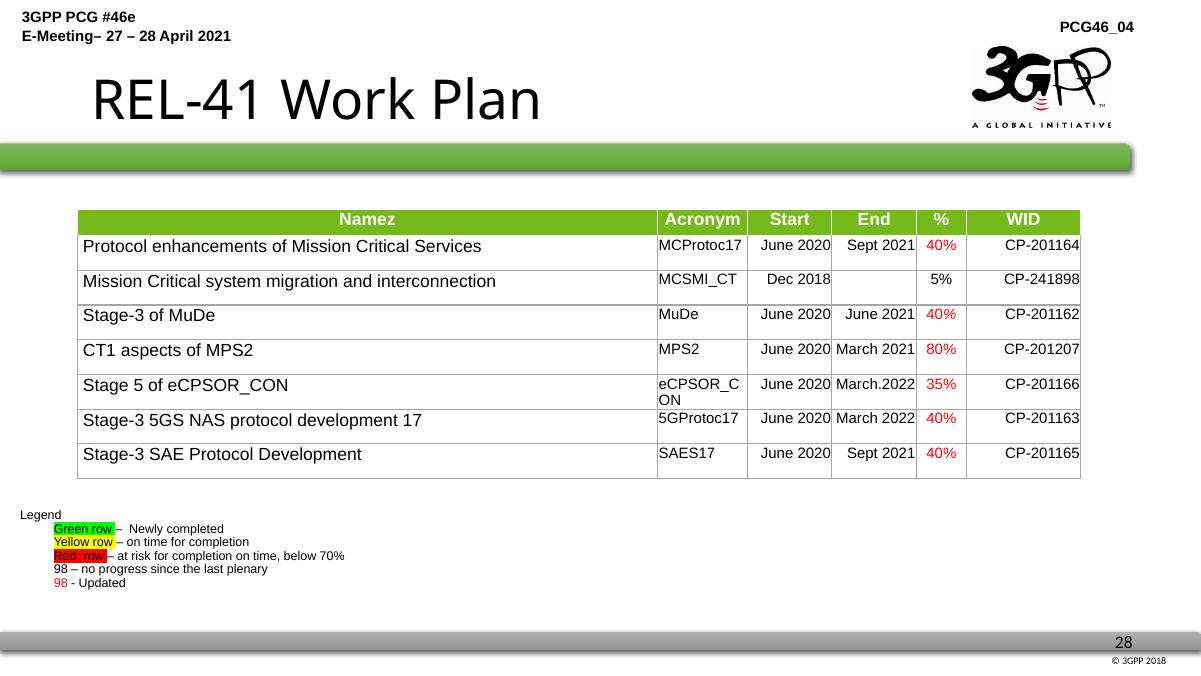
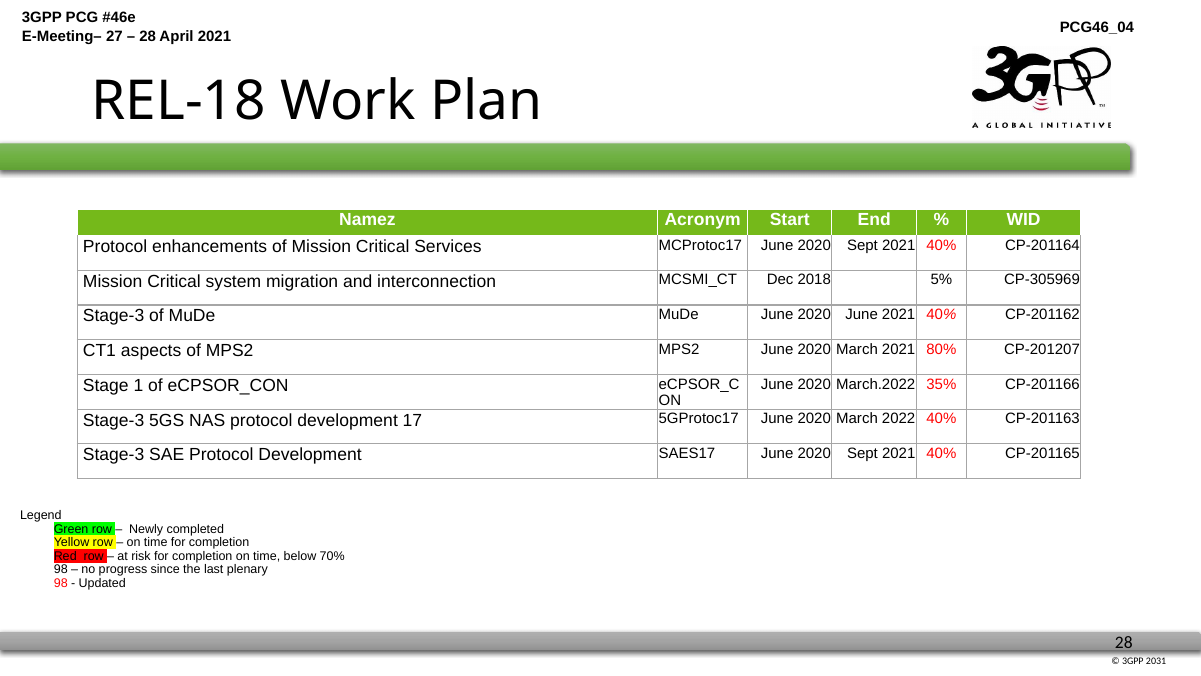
REL-41: REL-41 -> REL-18 (179, 101)
CP-241898: CP-241898 -> CP-305969 (1042, 280)
5: 5 -> 1 (139, 385)
2018: 2018 -> 2031 (1156, 661)
